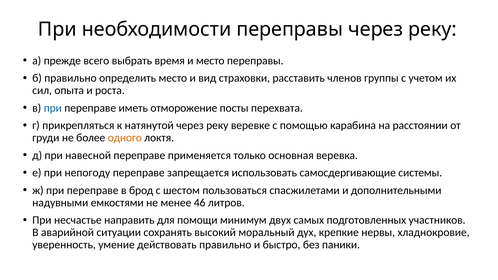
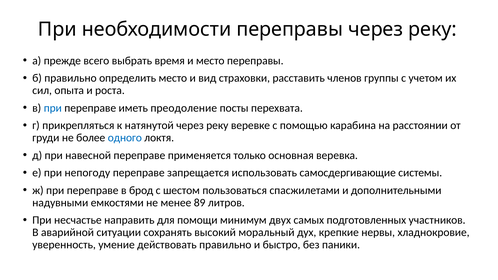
отморожение: отморожение -> преодоление (184, 108)
одного colour: orange -> blue (125, 138)
46: 46 -> 89 (200, 203)
